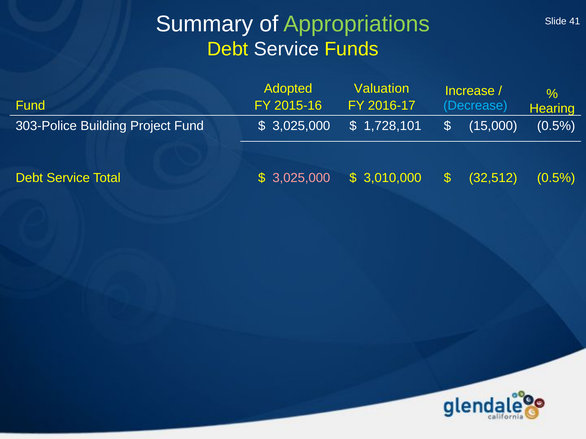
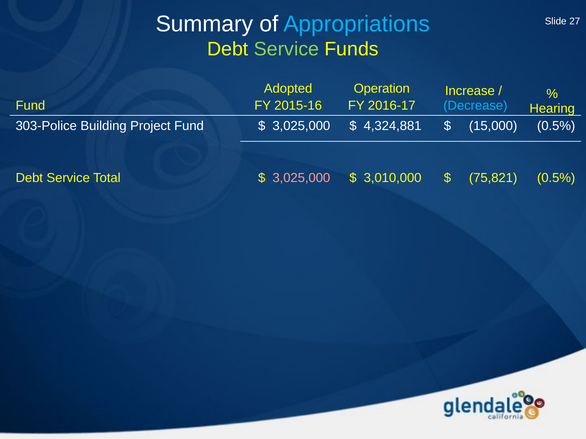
Appropriations colour: light green -> light blue (357, 24)
41: 41 -> 27 (575, 21)
Service colour: white -> light green (286, 49)
Valuation: Valuation -> Operation (382, 89)
1,728,101: 1,728,101 -> 4,324,881 (393, 126)
32,512: 32,512 -> 75,821 (493, 178)
